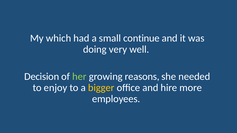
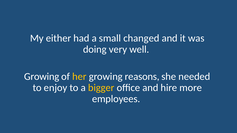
which: which -> either (59, 38)
continue: continue -> changed (141, 38)
Decision: Decision -> Growing (42, 77)
her colour: light green -> yellow (79, 77)
